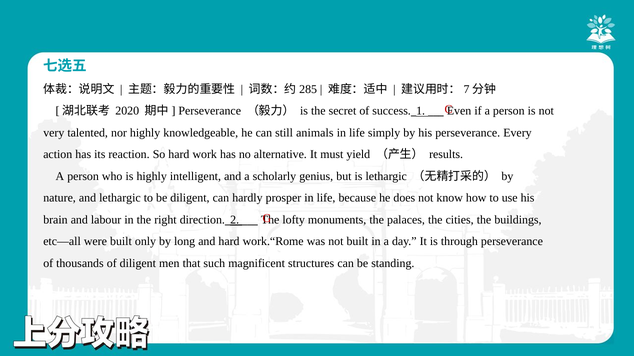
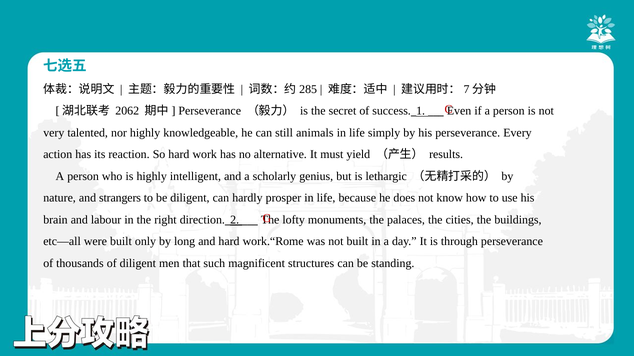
2020: 2020 -> 2062 (127, 111)
and lethargic: lethargic -> strangers (120, 198)
